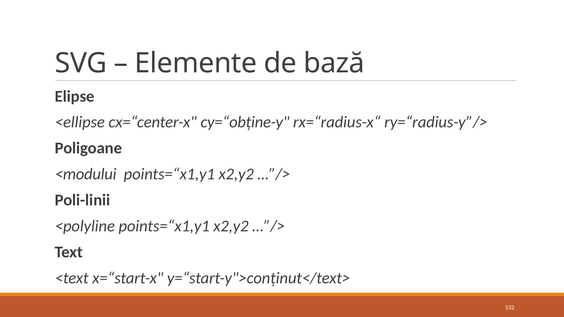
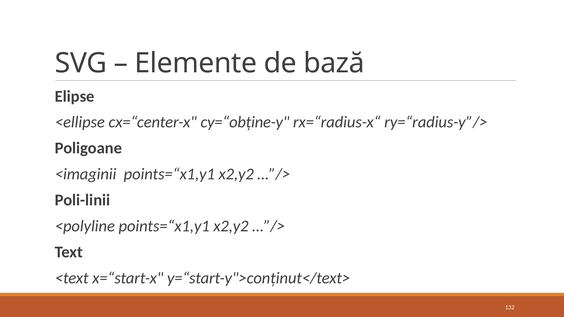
<modului: <modului -> <imaginii (86, 174)
